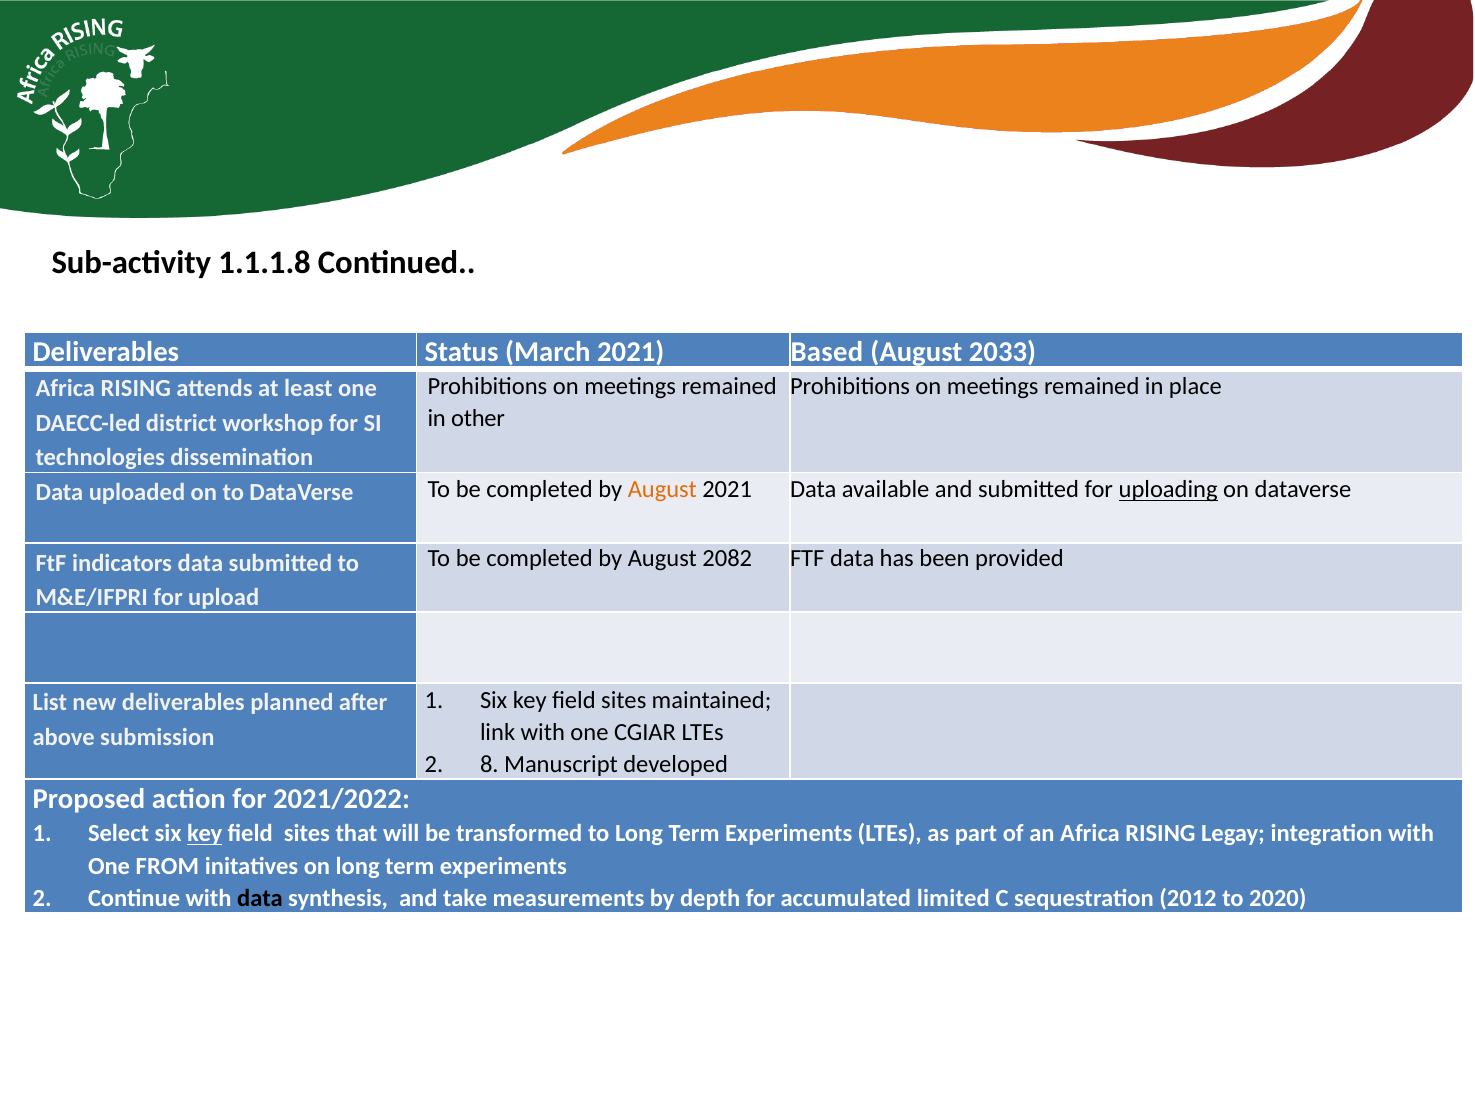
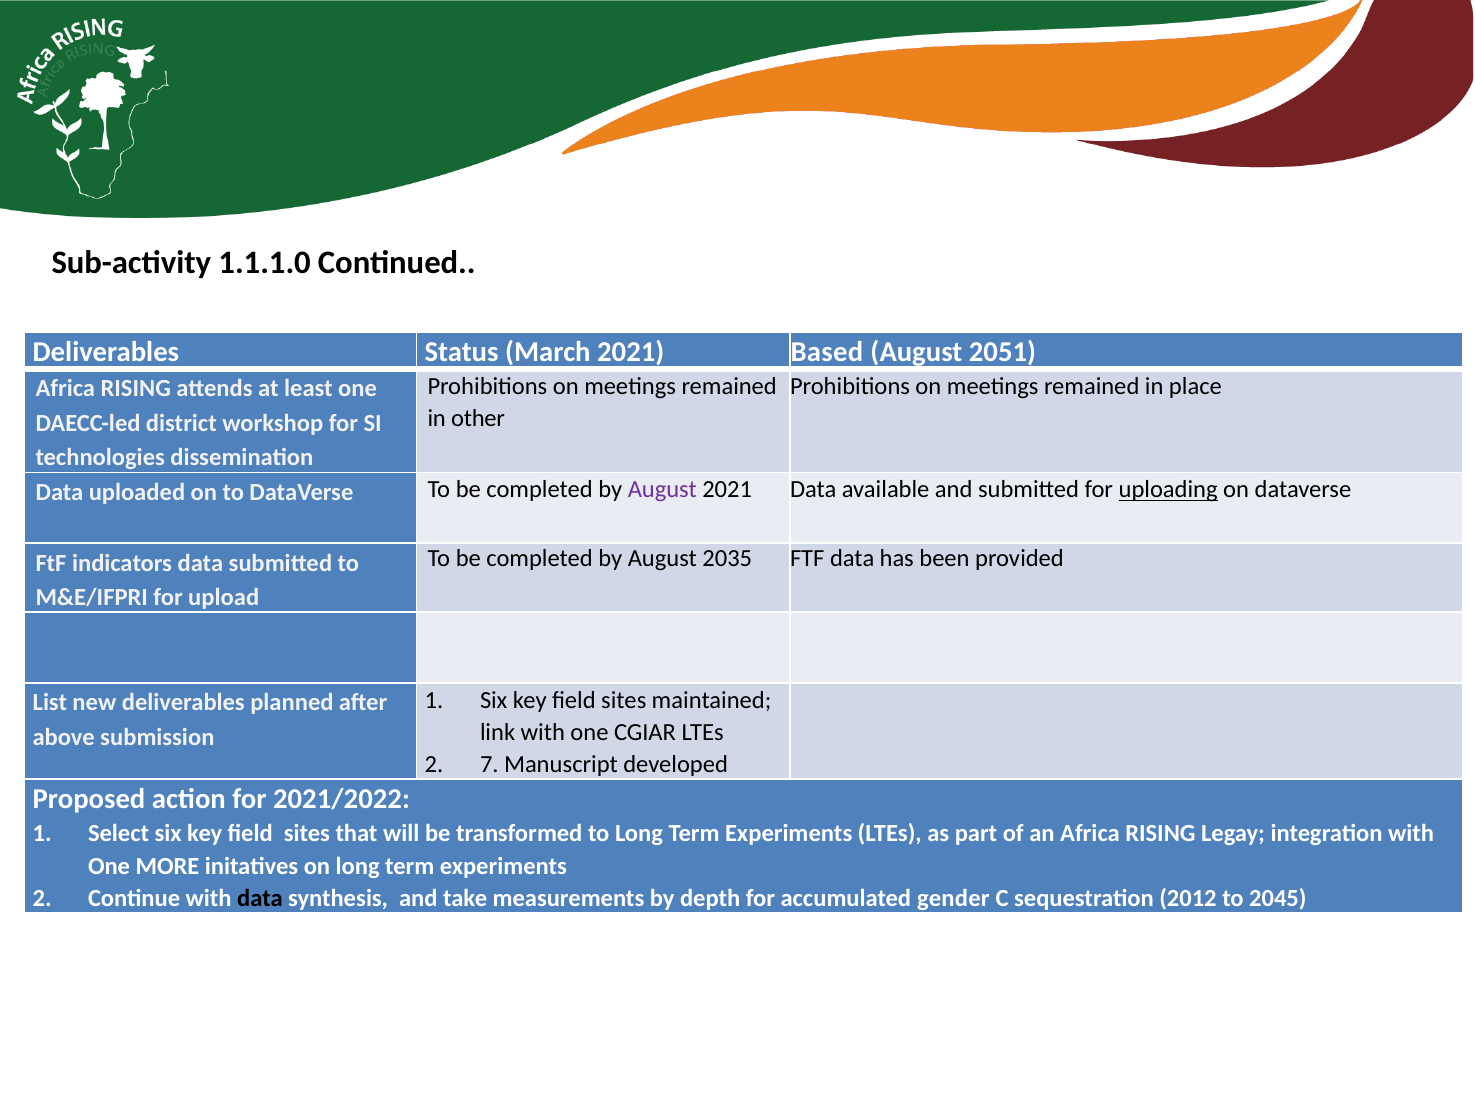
1.1.1.8: 1.1.1.8 -> 1.1.1.0 (265, 263)
2033: 2033 -> 2051 (1002, 352)
August colour: orange -> purple (662, 490)
2082: 2082 -> 2035 (727, 559)
8: 8 -> 7 (489, 765)
key underline: present -> none (205, 834)
FROM: FROM -> MORE (167, 866)
limited: limited -> gender (953, 898)
2020: 2020 -> 2045 (1278, 898)
